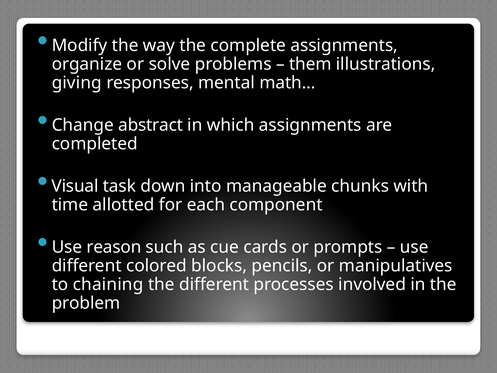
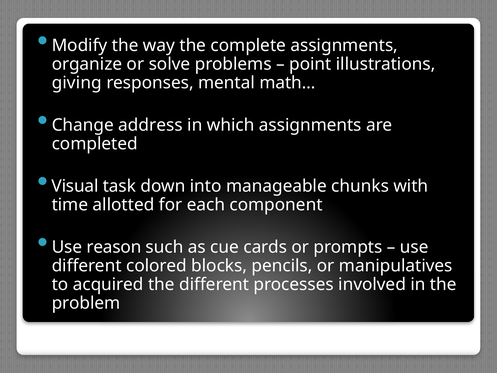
them: them -> point (310, 64)
abstract: abstract -> address (151, 125)
chaining: chaining -> acquired (108, 284)
